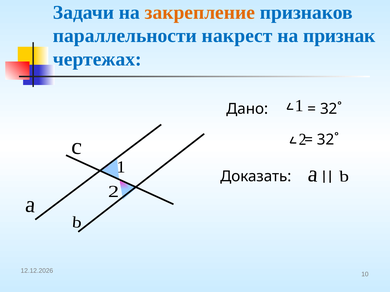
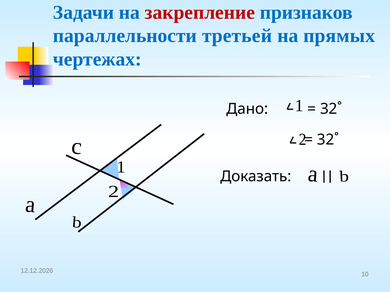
закрепление colour: orange -> red (200, 12)
накрест: накрест -> третьей (237, 36)
признак: признак -> прямых (339, 36)
